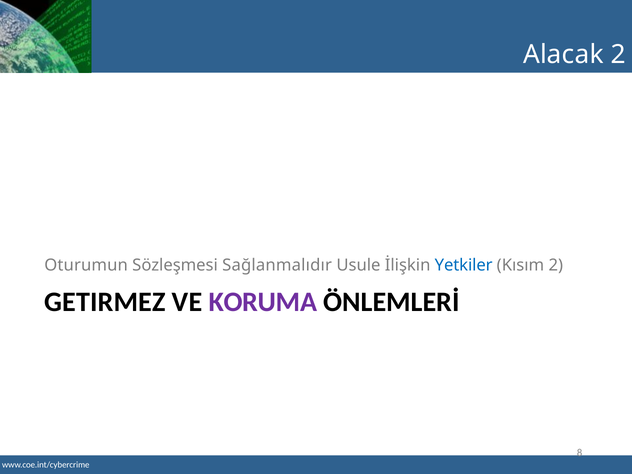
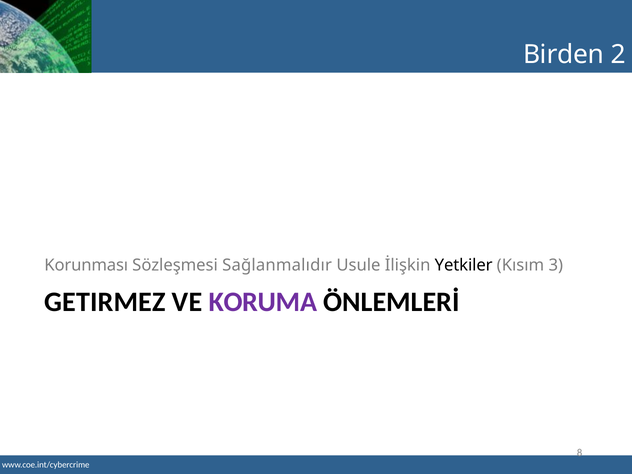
Alacak: Alacak -> Birden (564, 54)
Oturumun: Oturumun -> Korunması (86, 265)
Yetkiler colour: blue -> black (464, 265)
Kısım 2: 2 -> 3 (556, 265)
